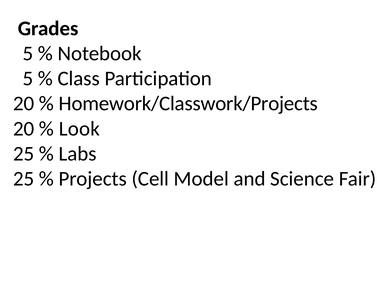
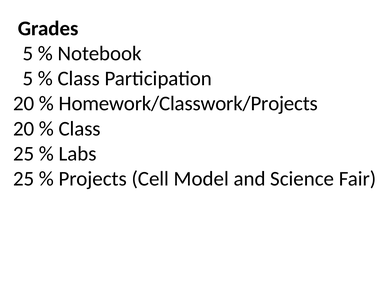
Look: Look -> Class (80, 129)
